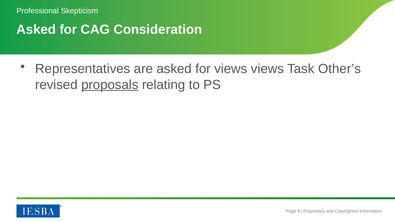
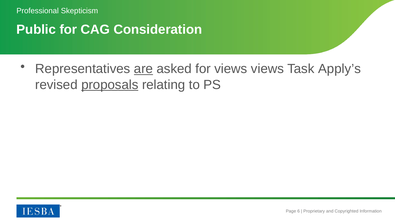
Asked: Asked -> Public (36, 30)
are underline: none -> present (143, 69)
Other’s: Other’s -> Apply’s (339, 69)
